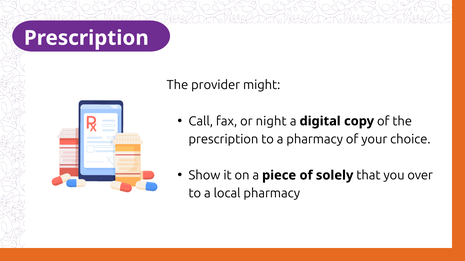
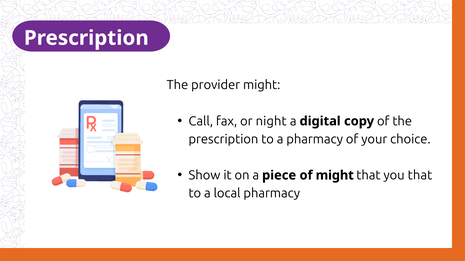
of solely: solely -> might (335, 176)
you over: over -> that (420, 176)
